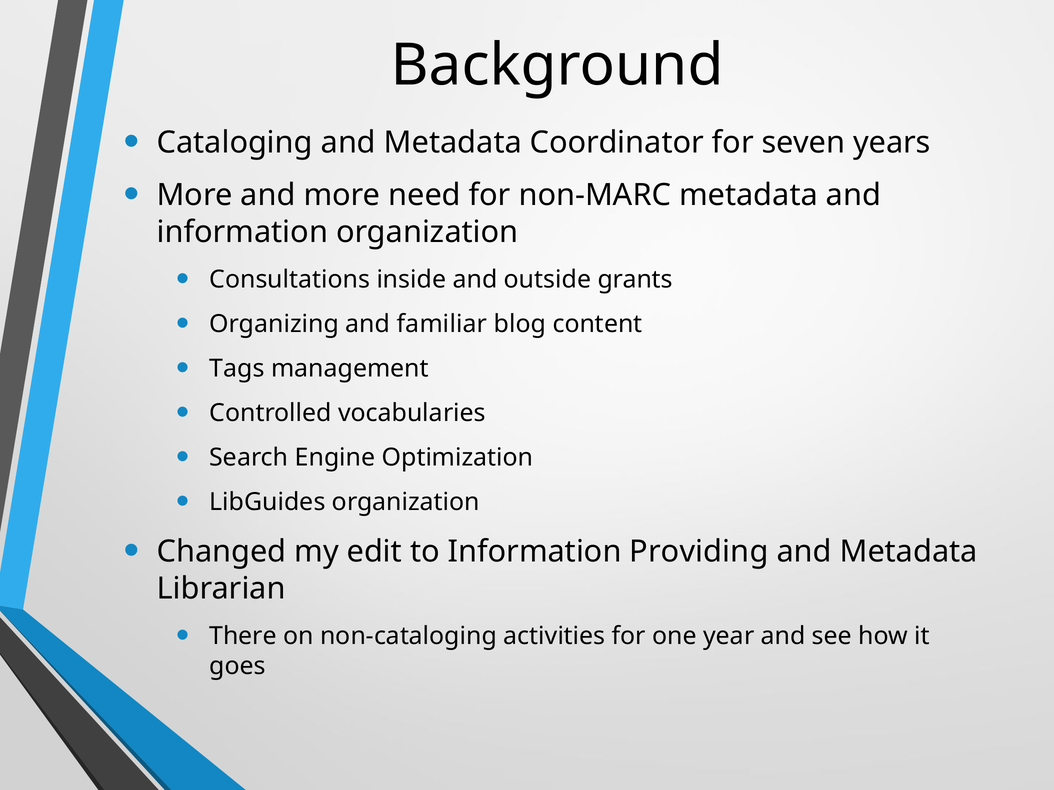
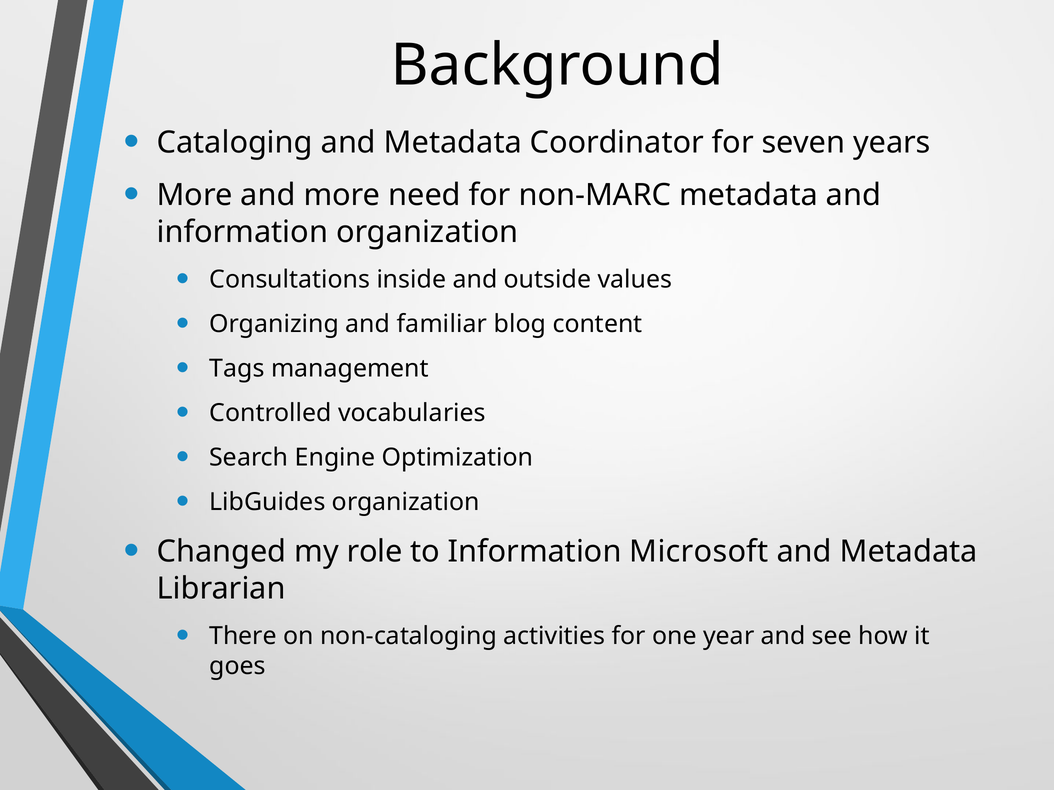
grants: grants -> values (635, 280)
edit: edit -> role (375, 552)
Providing: Providing -> Microsoft (699, 552)
